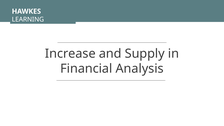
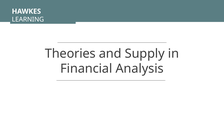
Increase: Increase -> Theories (70, 54)
